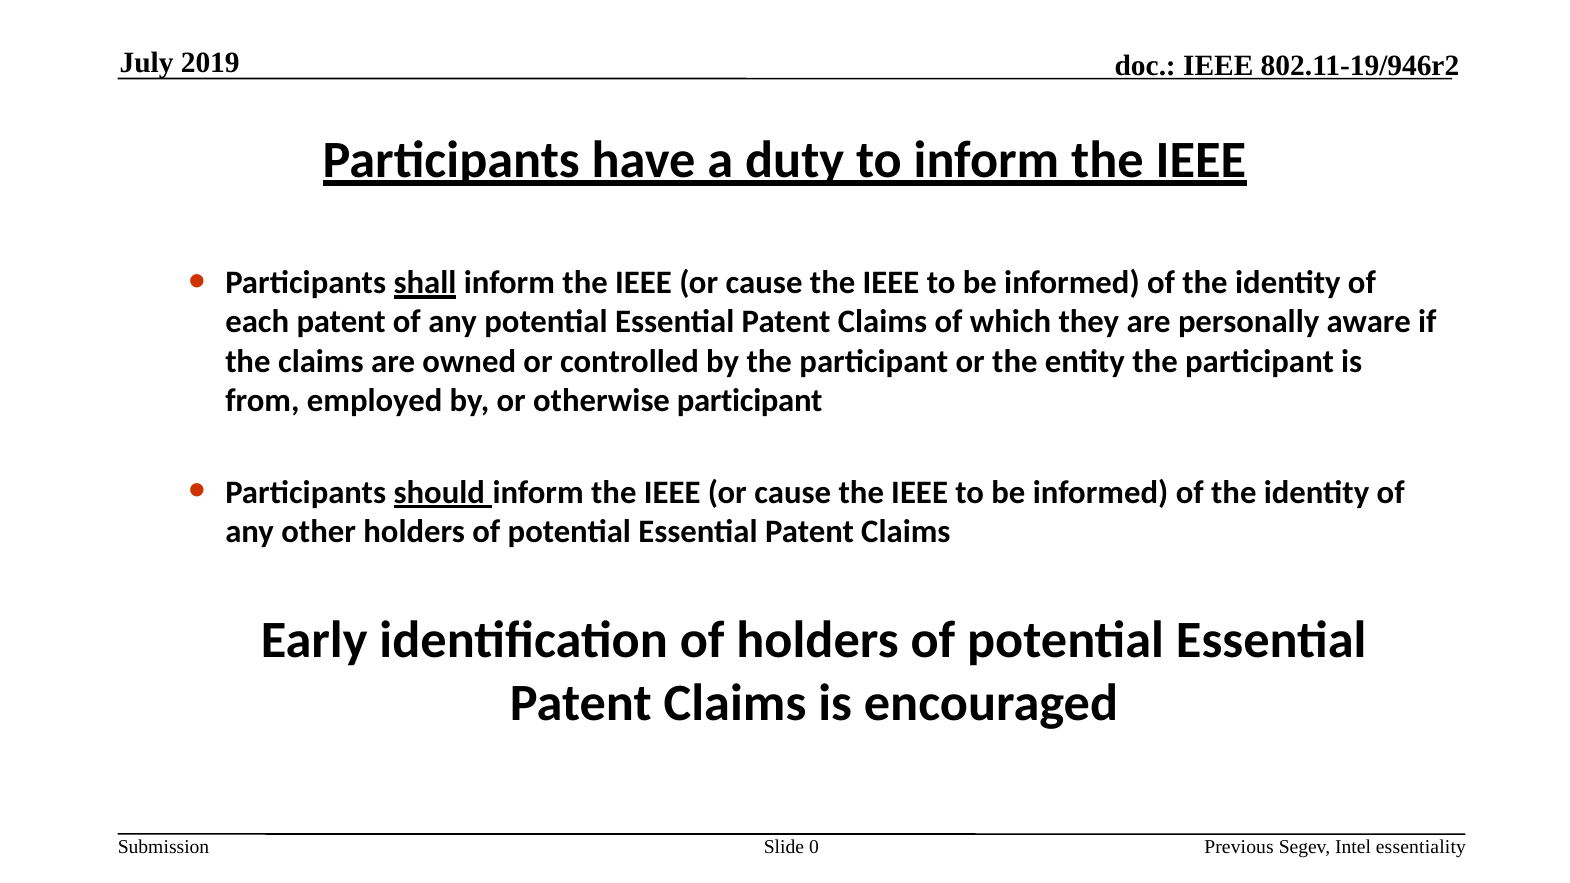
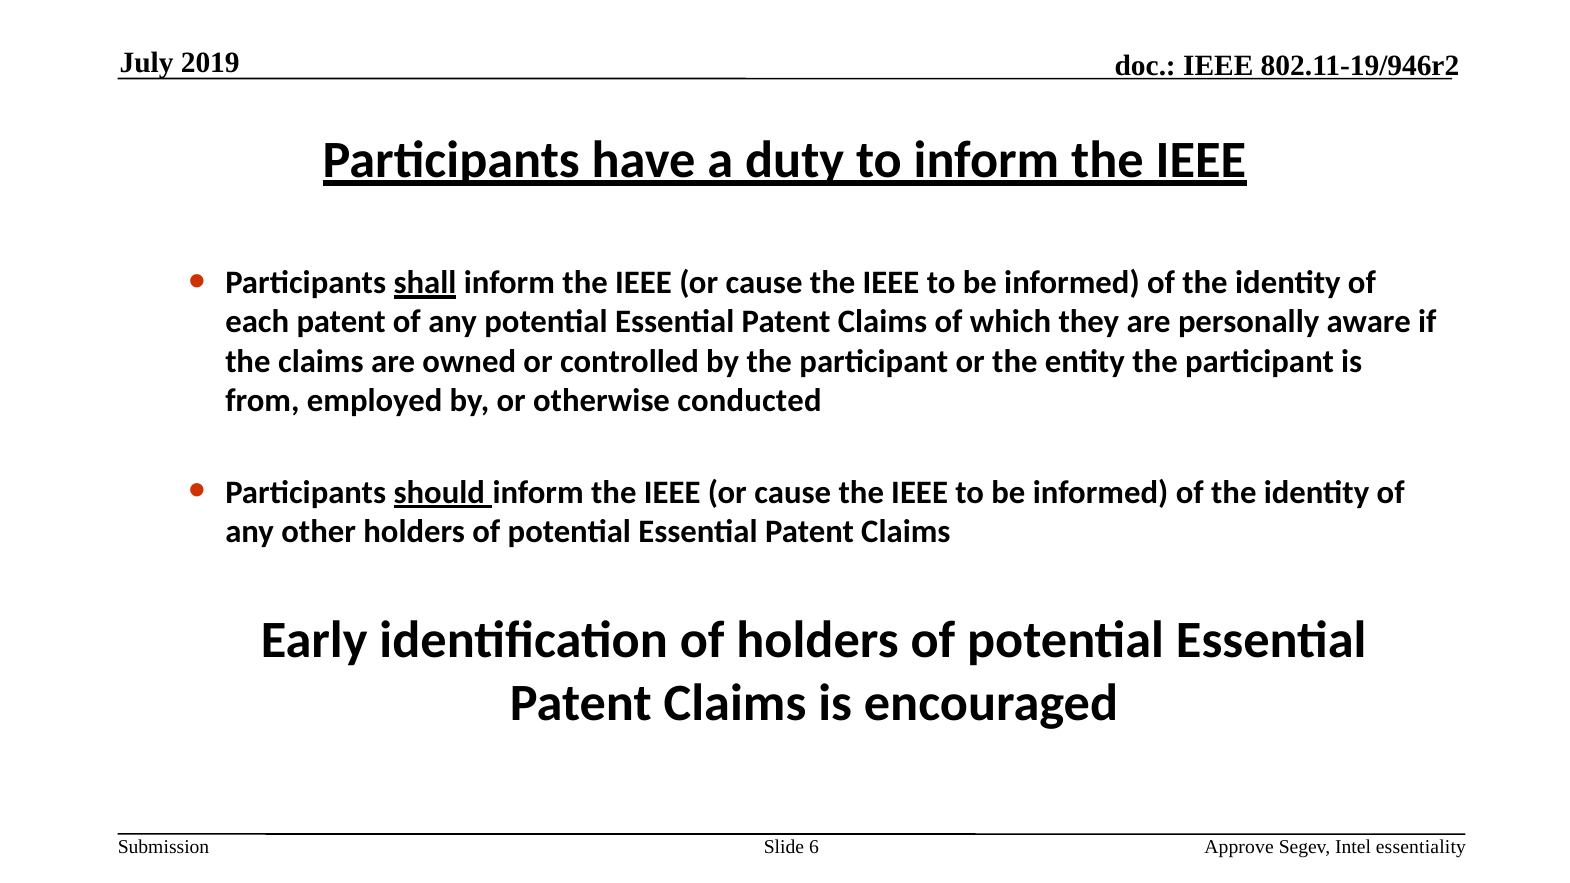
otherwise participant: participant -> conducted (749, 401)
0: 0 -> 6 (814, 847)
Previous: Previous -> Approve (1239, 847)
